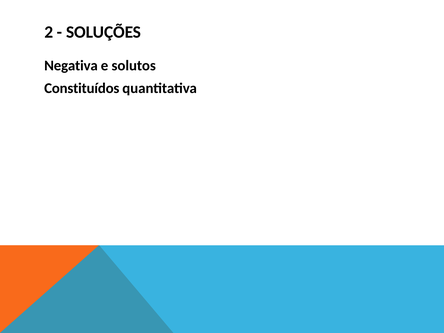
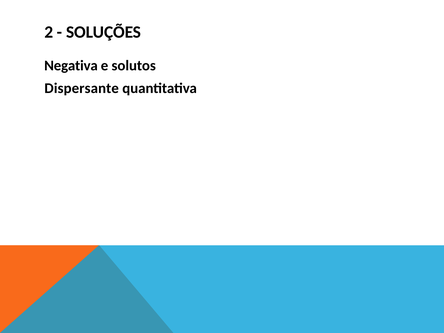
Constituídos: Constituídos -> Dispersante (82, 88)
